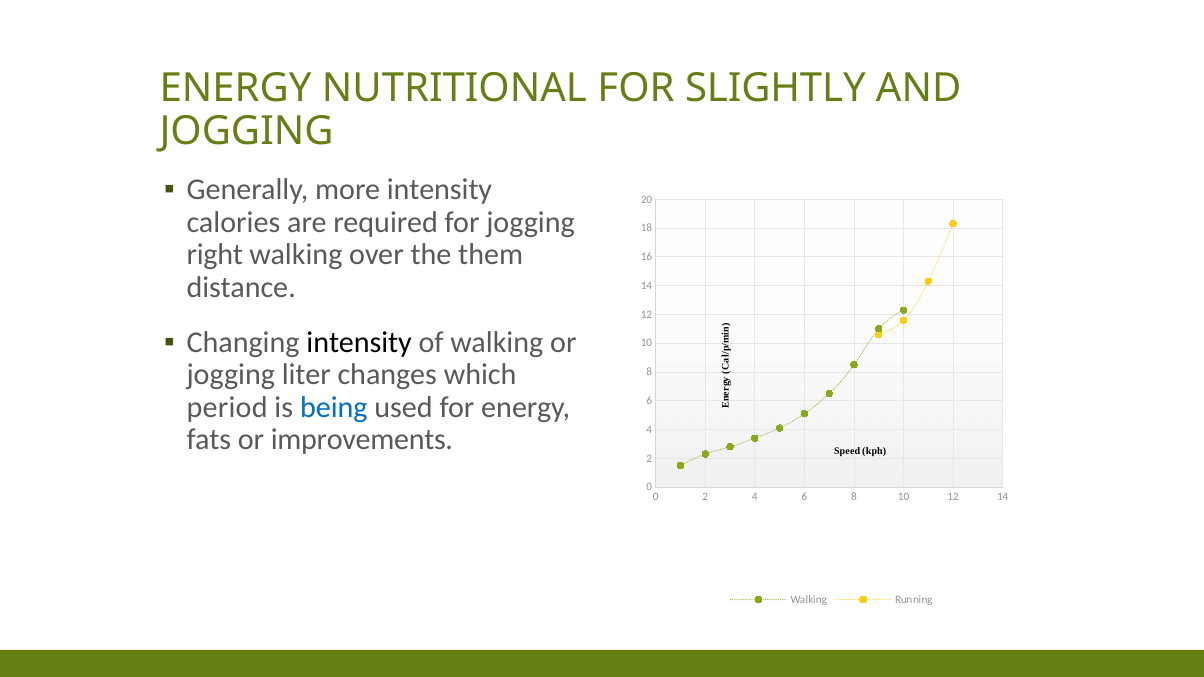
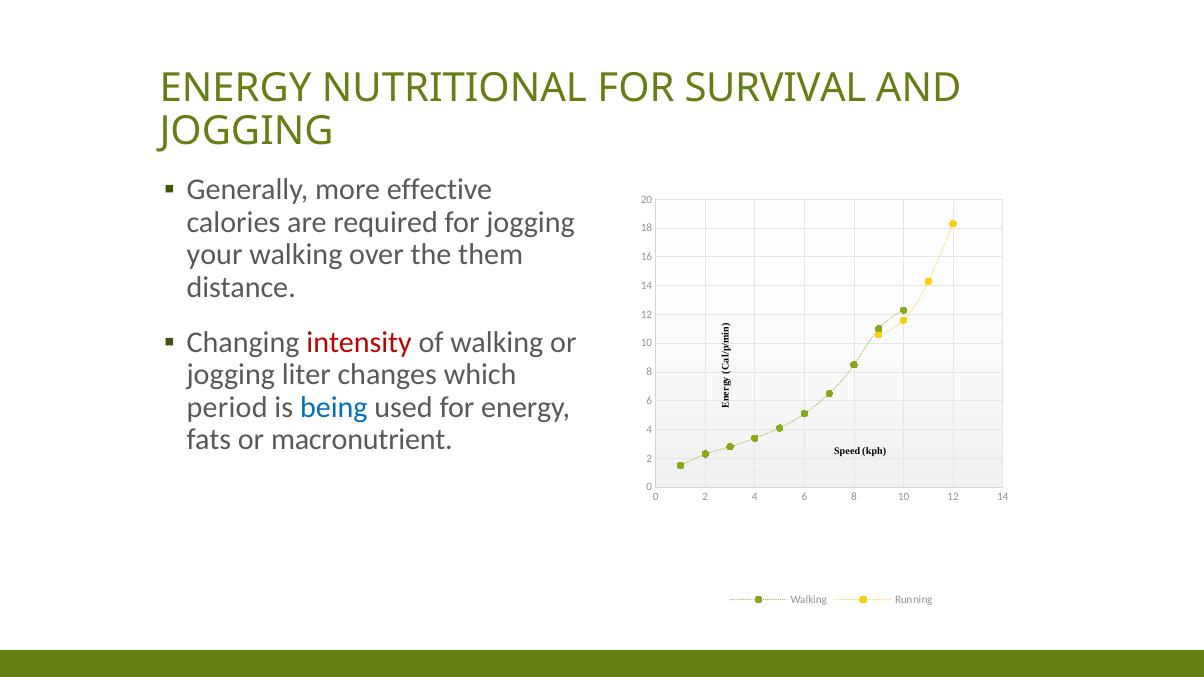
SLIGHTLY: SLIGHTLY -> SURVIVAL (776, 88)
more intensity: intensity -> effective (439, 190)
right: right -> your (215, 255)
intensity colour: black -> red (359, 342)
improvements: improvements -> macronutrient (362, 440)
